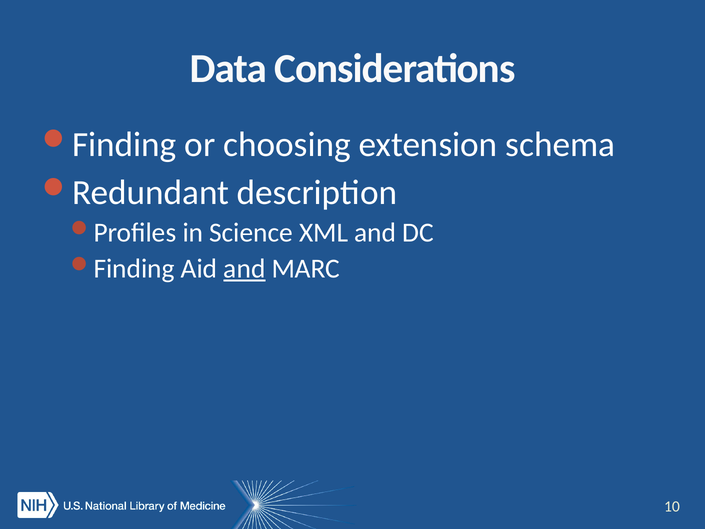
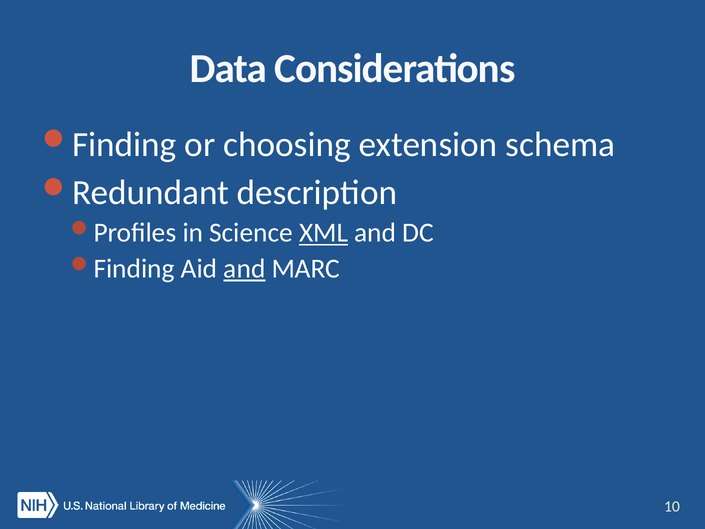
XML underline: none -> present (324, 233)
